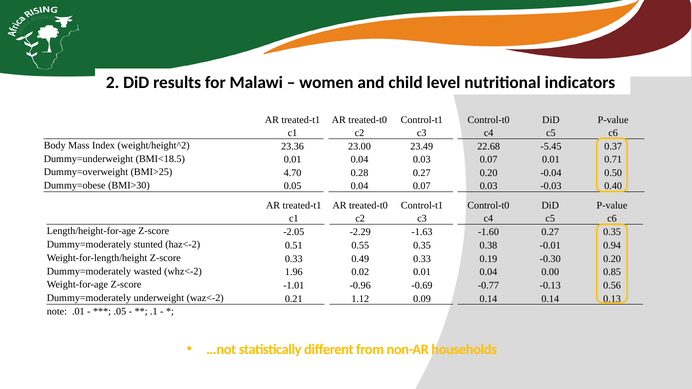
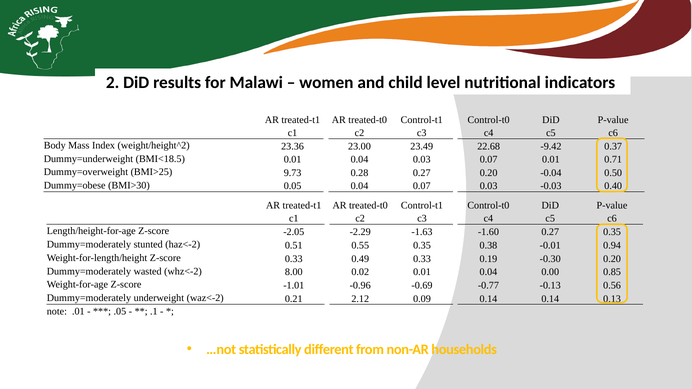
-5.45: -5.45 -> -9.42 (551, 146)
4.70: 4.70 -> 9.73 (293, 173)
1.96: 1.96 -> 8.00 (294, 272)
1.12: 1.12 -> 2.12 (360, 299)
